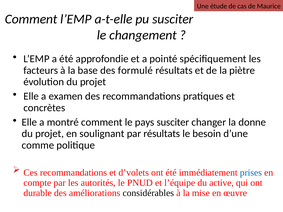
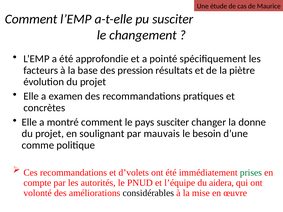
formulé: formulé -> pression (135, 70)
par résultats: résultats -> mauvais (162, 134)
prises colour: blue -> green (251, 173)
active: active -> aidera (221, 183)
durable: durable -> volonté (38, 193)
